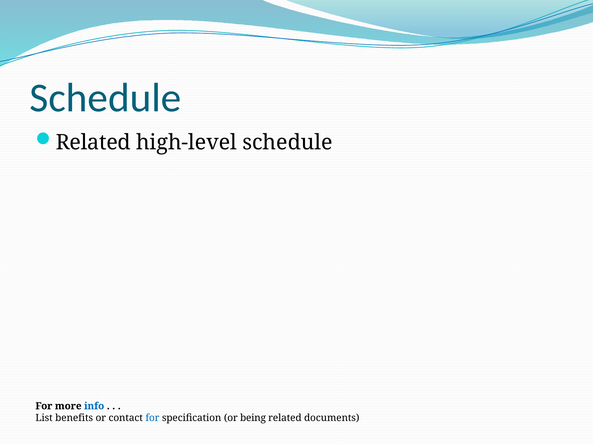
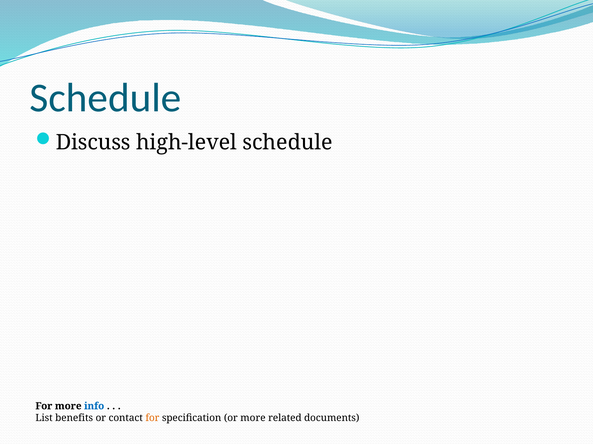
Related: Related -> Discuss (93, 143)
for colour: blue -> orange (152, 419)
or being: being -> more (253, 419)
